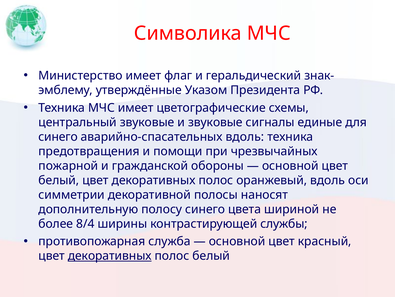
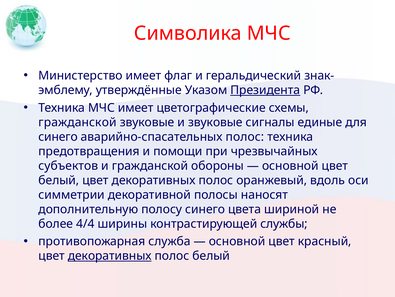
Президента underline: none -> present (265, 90)
центральный: центральный -> гражданской (78, 122)
аварийно-спасательных вдоль: вдоль -> полос (245, 136)
пожарной: пожарной -> субъектов (68, 165)
8/4: 8/4 -> 4/4 (85, 223)
